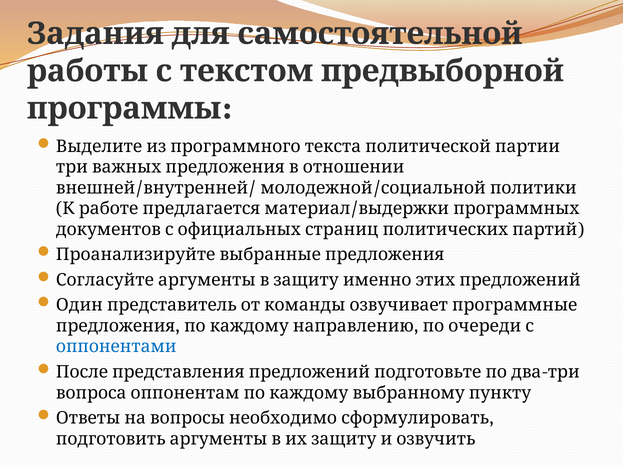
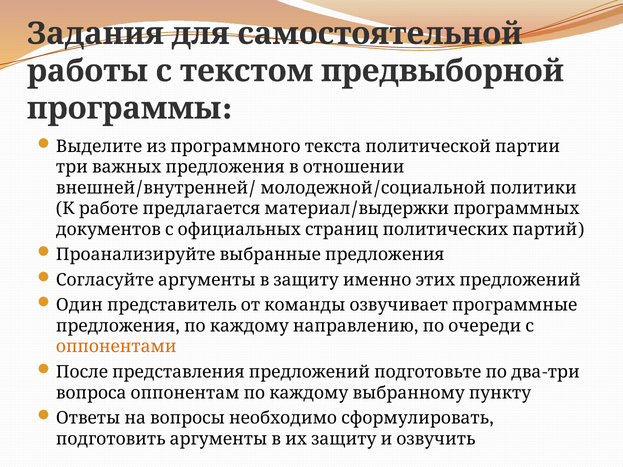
оппонентами colour: blue -> orange (116, 347)
